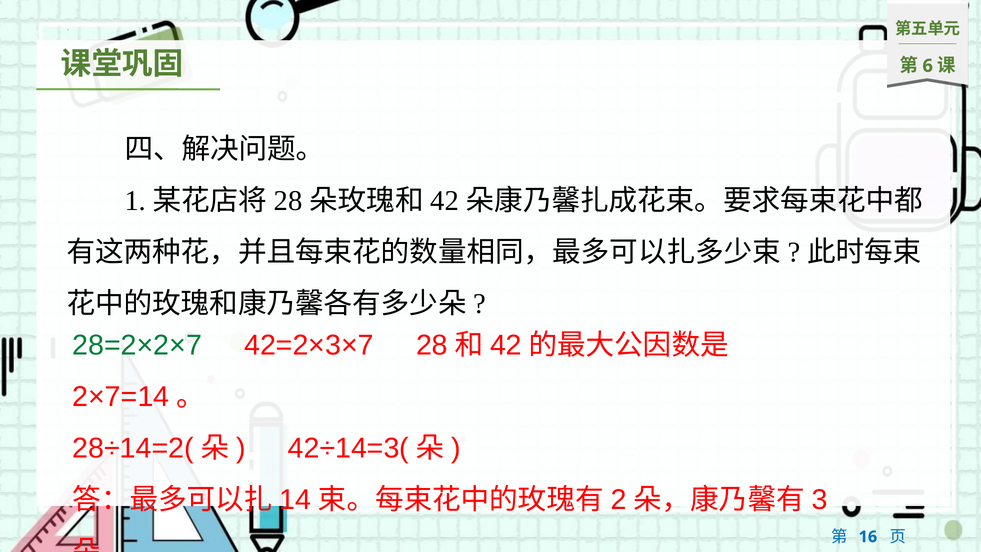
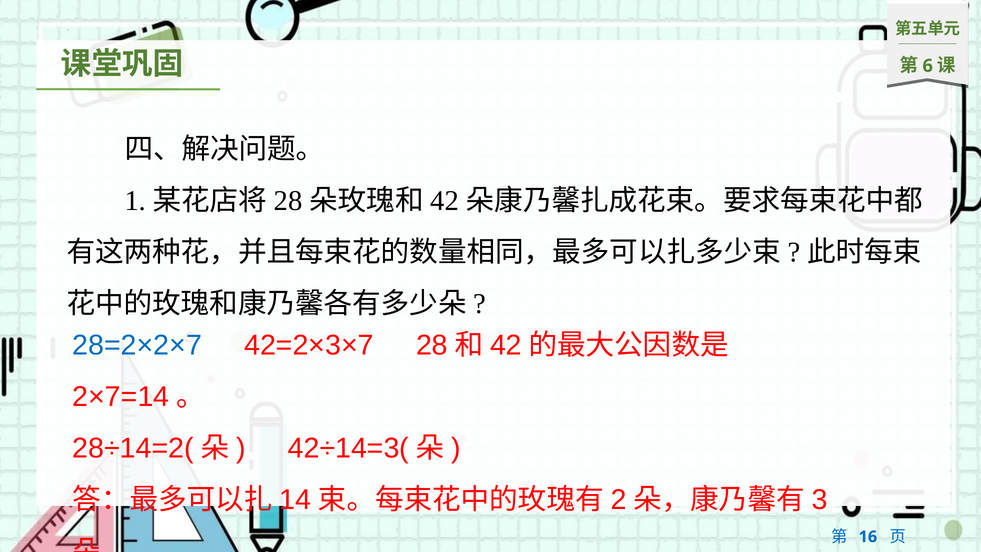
28=2×2×7 colour: green -> blue (137, 345)
